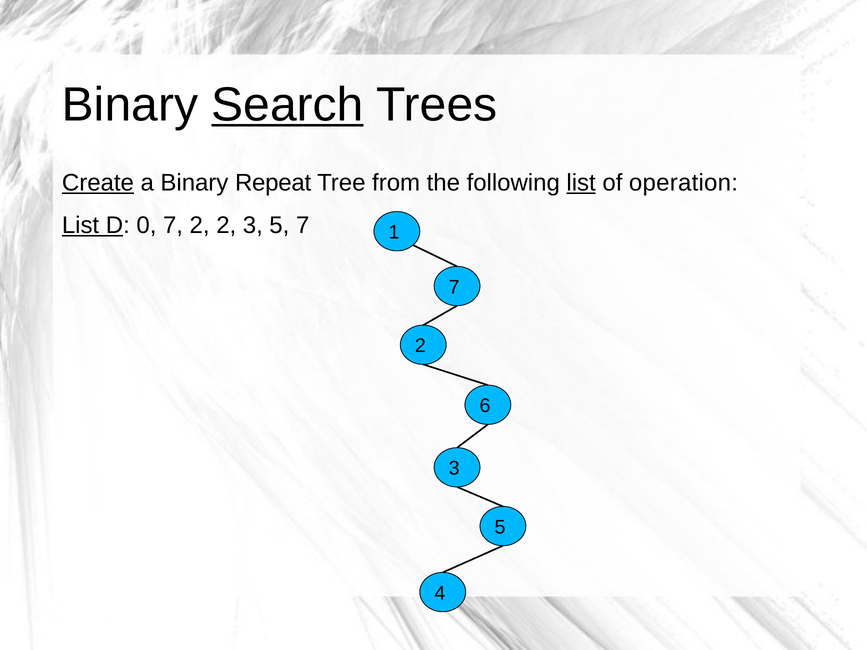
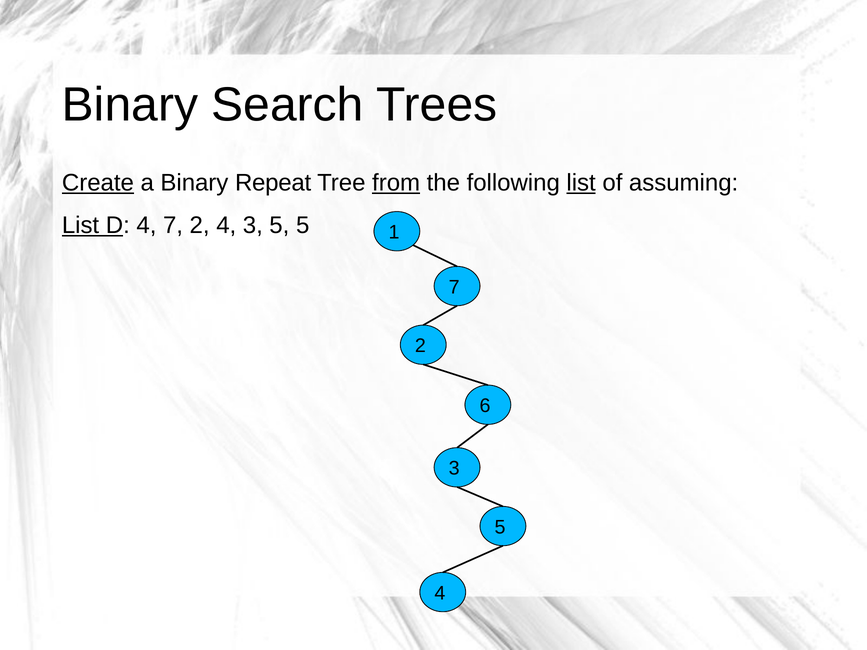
Search underline: present -> none (288, 105)
from underline: none -> present (396, 183)
operation: operation -> assuming (684, 183)
D 0: 0 -> 4 (146, 225)
2 2: 2 -> 4 (226, 225)
5 7: 7 -> 5 (303, 225)
